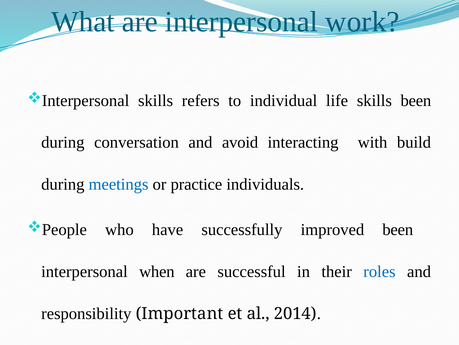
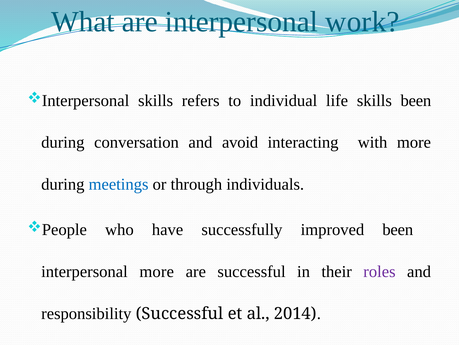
with build: build -> more (414, 142)
practice: practice -> through (196, 184)
interpersonal when: when -> more (157, 271)
roles colour: blue -> purple (379, 271)
responsibility Important: Important -> Successful (180, 313)
